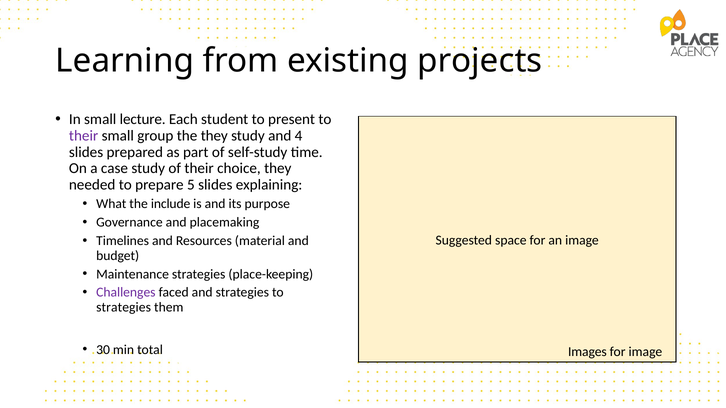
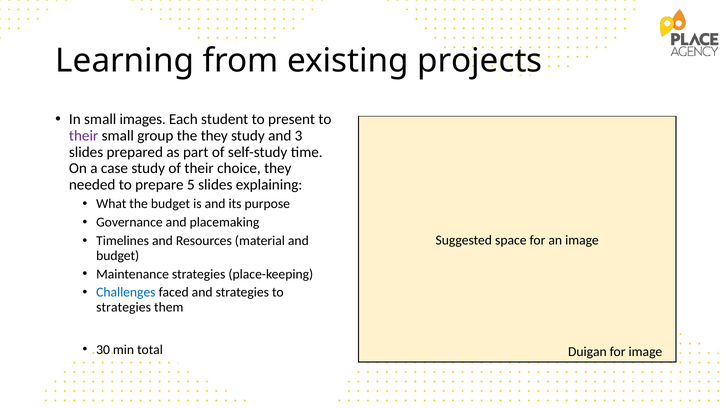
lecture: lecture -> images (143, 120)
4: 4 -> 3 (299, 136)
the include: include -> budget (171, 204)
Challenges colour: purple -> blue (126, 293)
Images: Images -> Duigan (587, 352)
